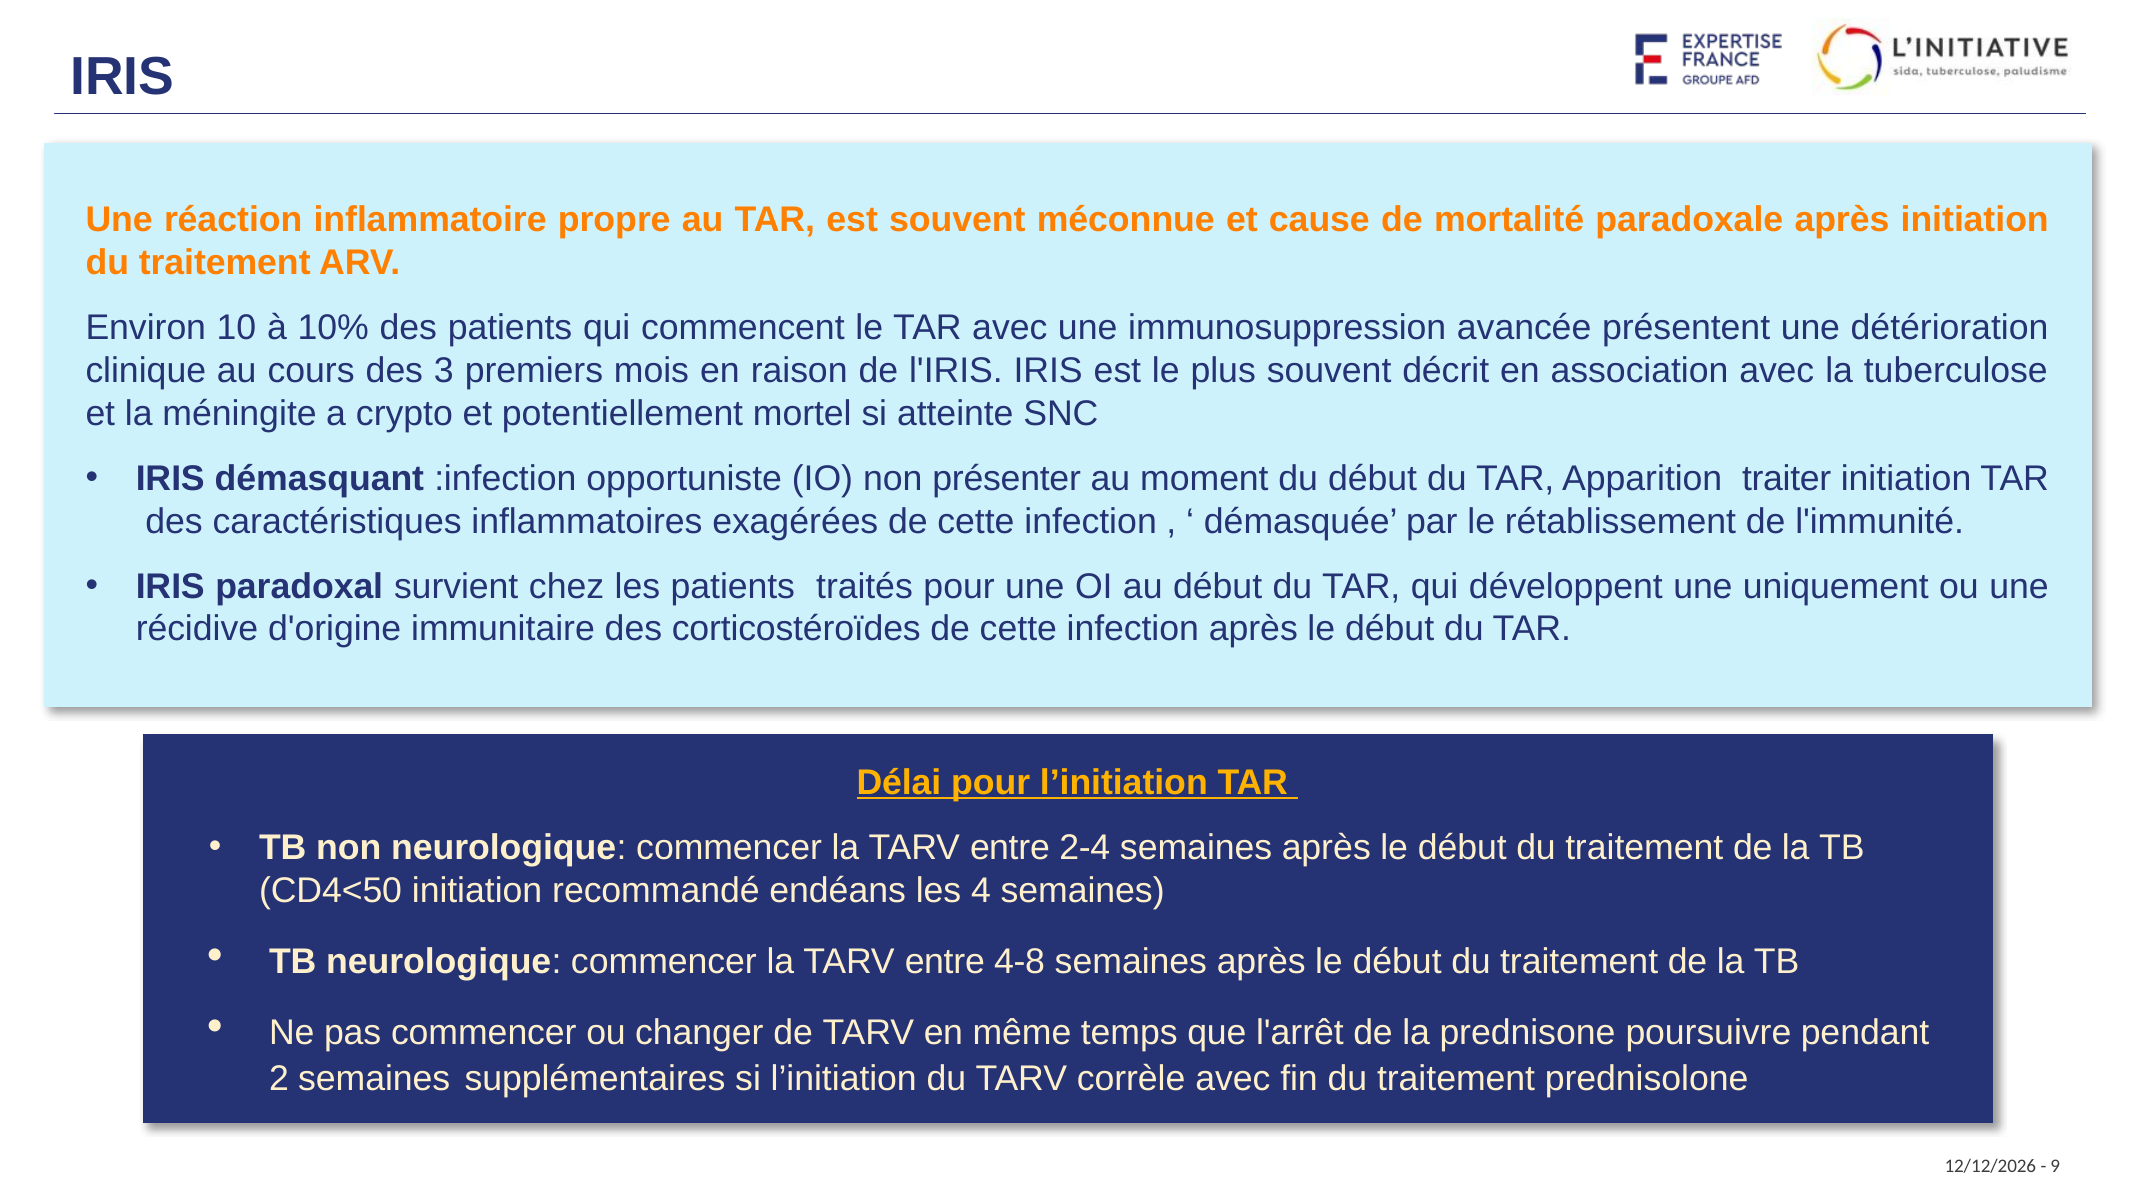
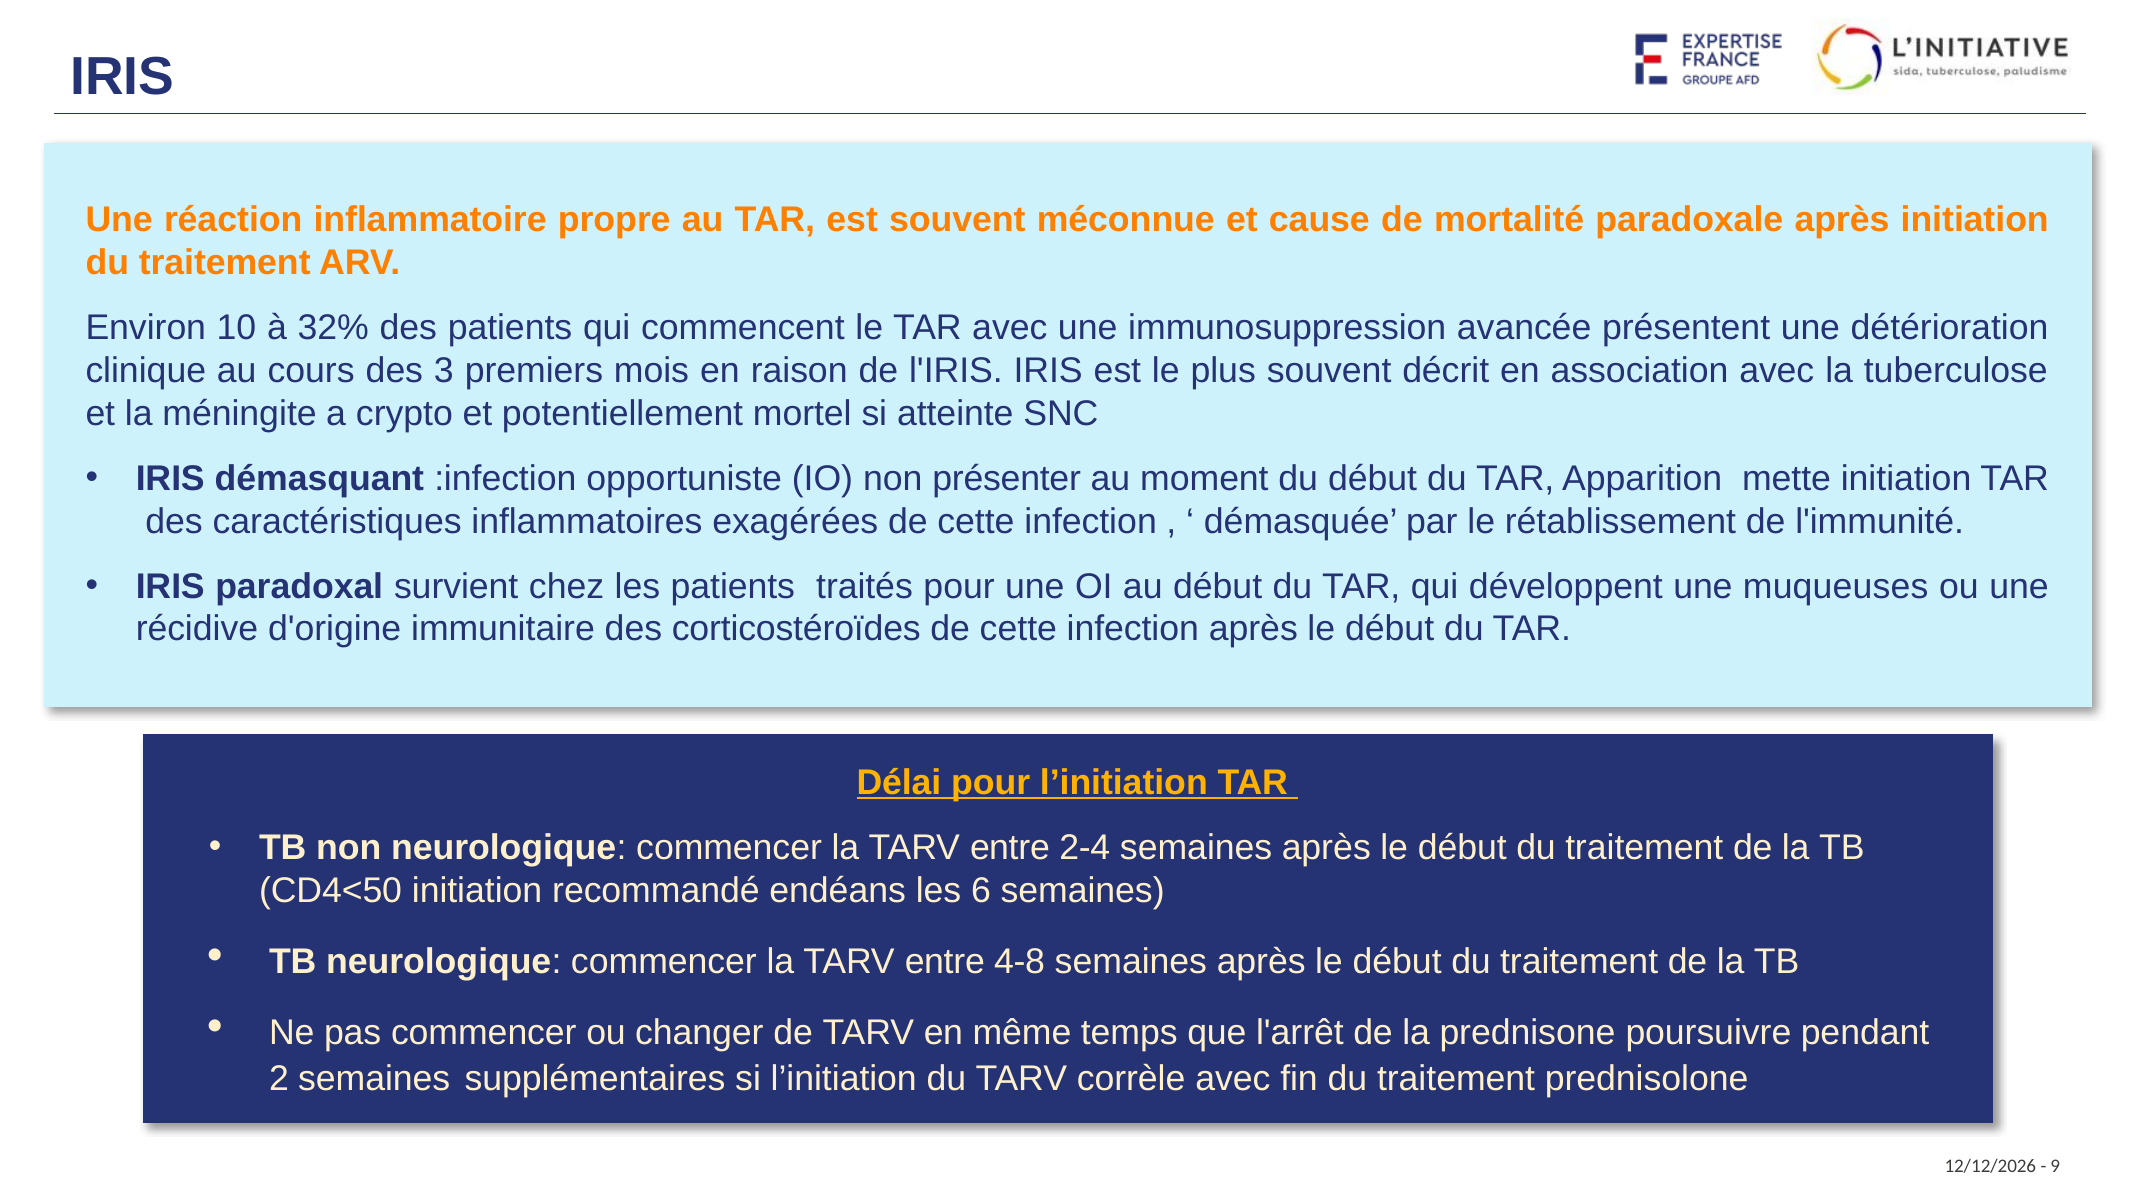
10%: 10% -> 32% (333, 328)
traiter: traiter -> mette (1787, 478)
uniquement: uniquement -> muqueuses (1836, 586)
4: 4 -> 6 (981, 890)
